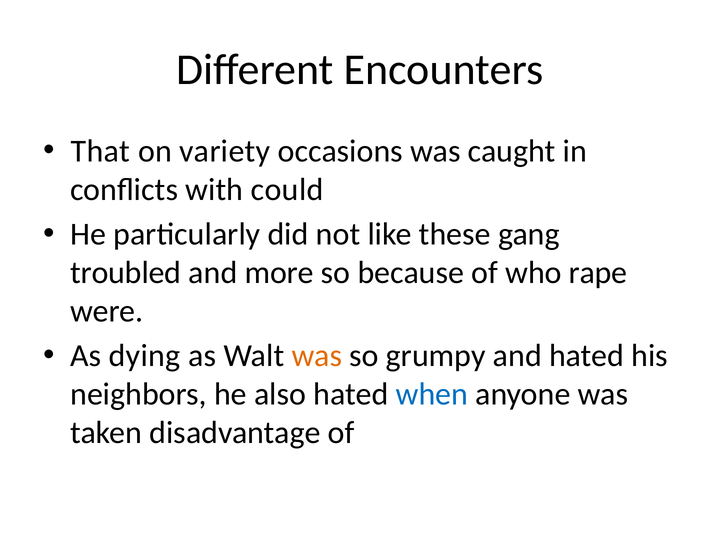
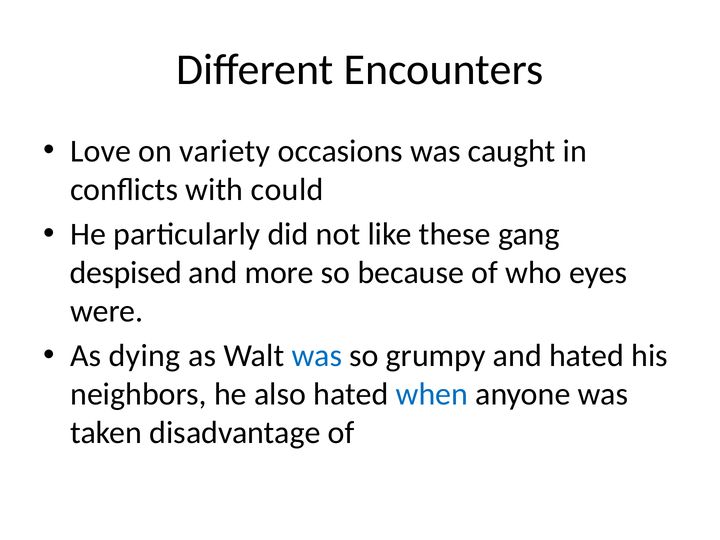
That: That -> Love (101, 151)
troubled: troubled -> despised (126, 273)
rape: rape -> eyes (598, 273)
was colour: orange -> blue (317, 356)
